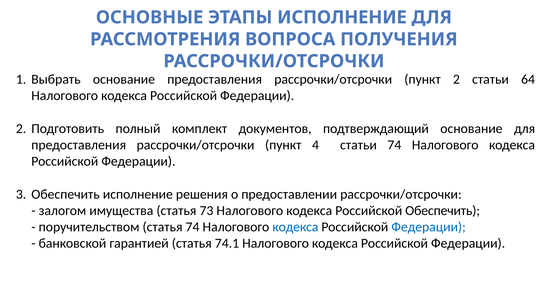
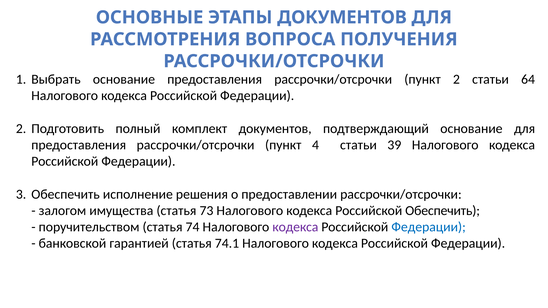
ЭТАПЫ ИСПОЛНЕНИЕ: ИСПОЛНЕНИЕ -> ДОКУМЕНТОВ (342, 17)
статьи 74: 74 -> 39 (394, 145)
кодекса colour: blue -> purple (295, 227)
